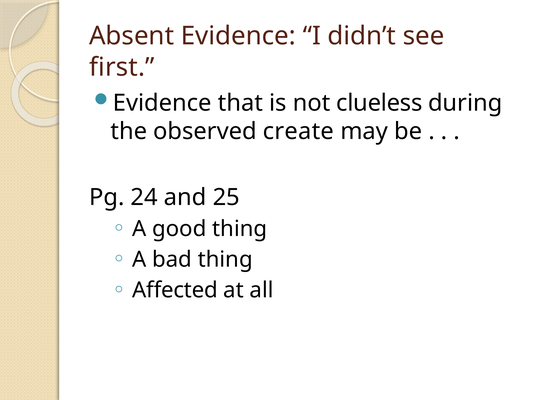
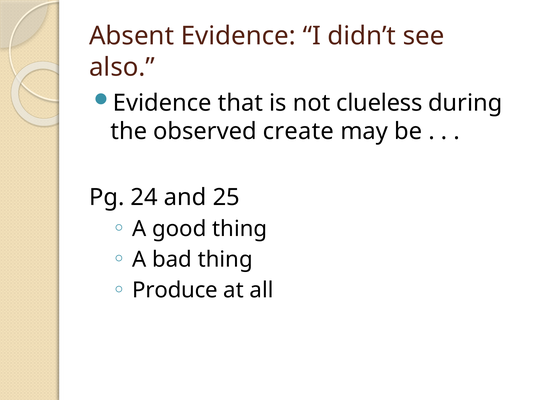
first: first -> also (122, 67)
Affected: Affected -> Produce (175, 291)
